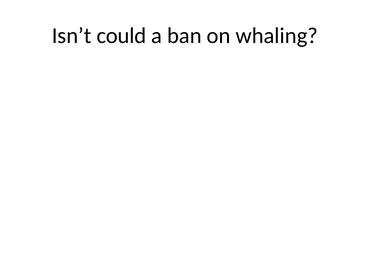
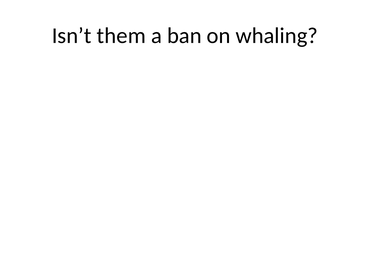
could: could -> them (121, 36)
